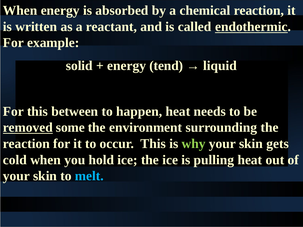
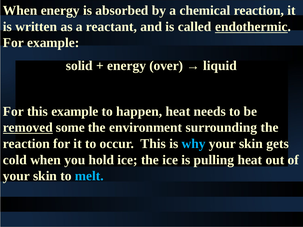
tend: tend -> over (166, 66)
this between: between -> example (75, 112)
why colour: light green -> light blue (194, 144)
